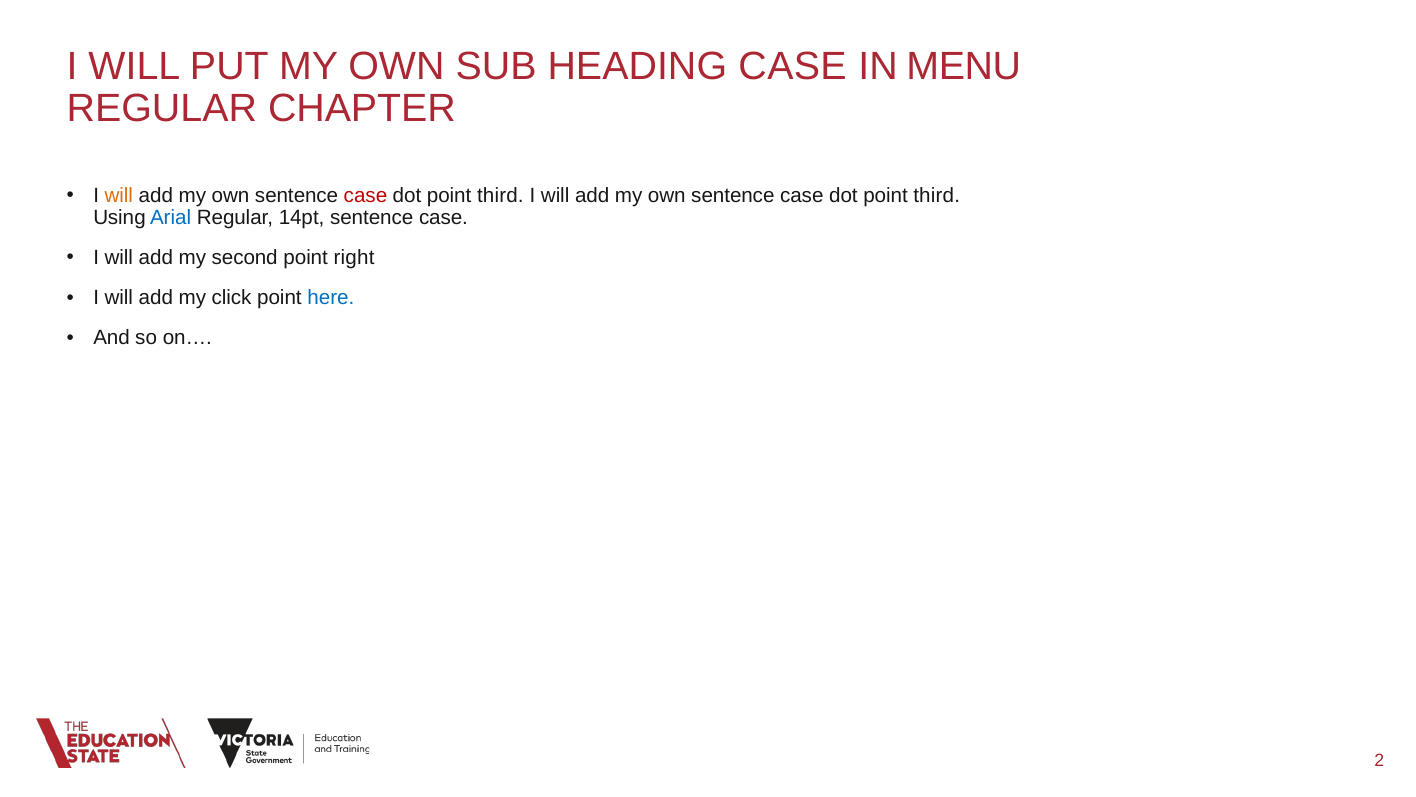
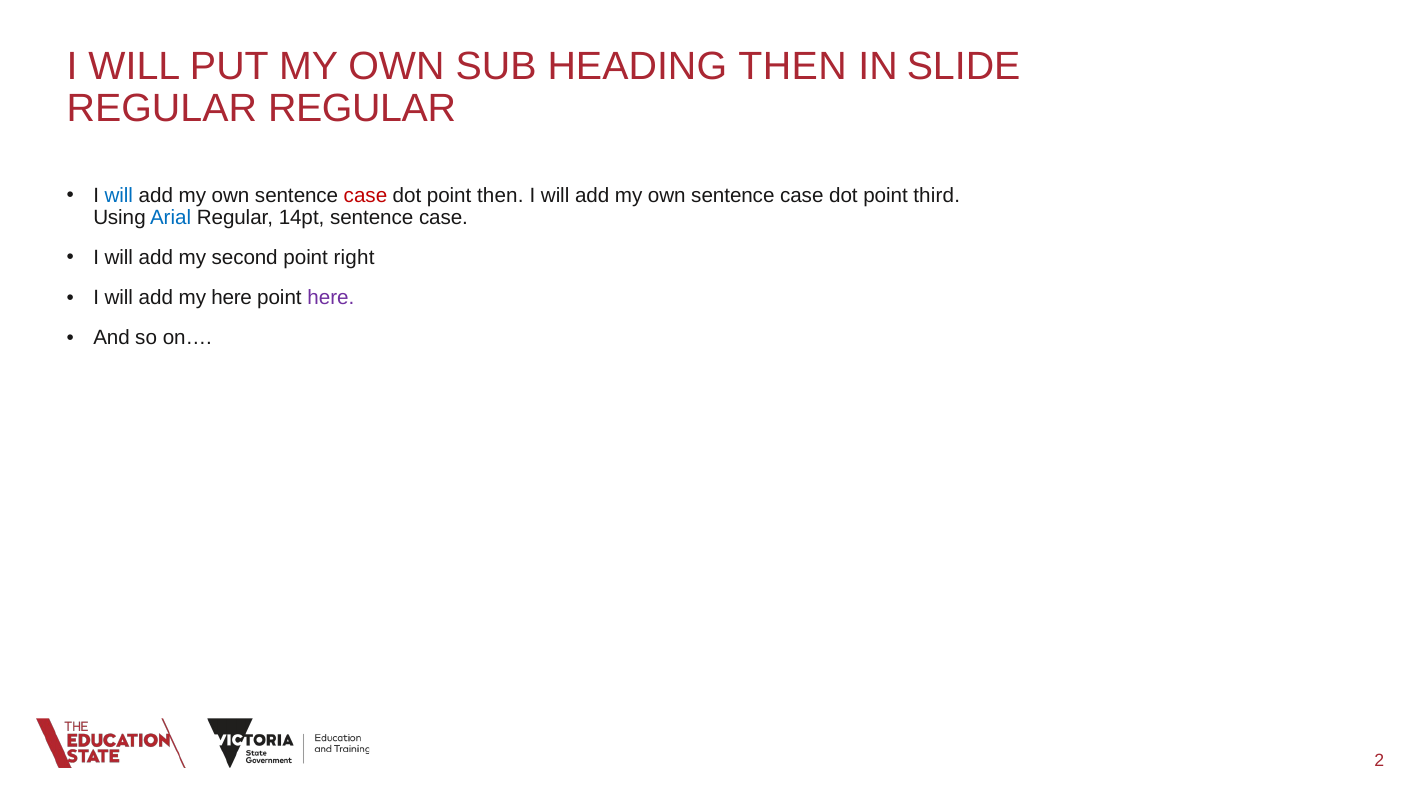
HEADING CASE: CASE -> THEN (793, 66)
MENU: MENU -> SLIDE (964, 66)
REGULAR CHAPTER: CHAPTER -> REGULAR (362, 109)
will colour: orange -> blue (119, 196)
third: third -> then (500, 196)
my click: click -> here (232, 298)
here colour: blue -> purple (331, 298)
